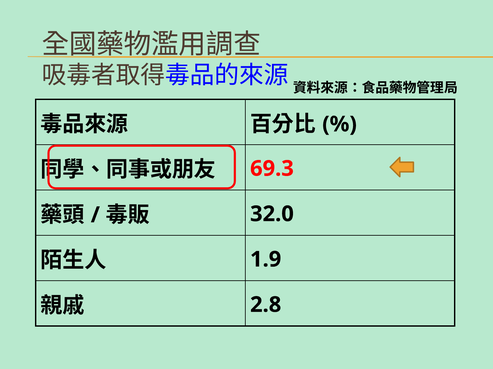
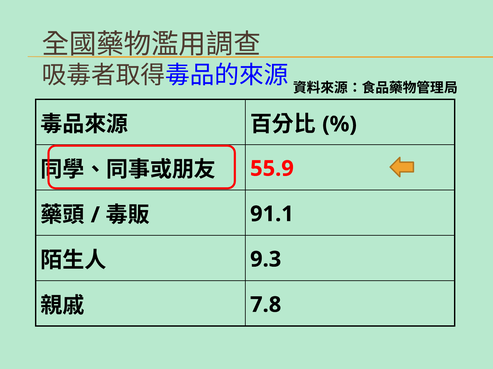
69.3: 69.3 -> 55.9 (272, 169)
32.0: 32.0 -> 91.1 (272, 214)
1.9: 1.9 -> 9.3 (266, 260)
2.8: 2.8 -> 7.8 (266, 305)
